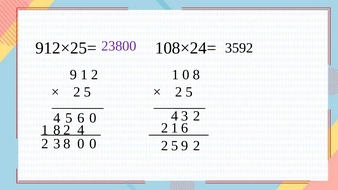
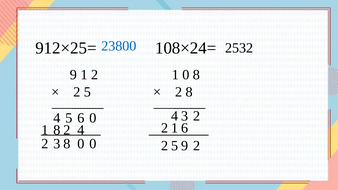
23800 colour: purple -> blue (119, 46)
3592: 3592 -> 2532 (239, 48)
5: 5 -> 8 (189, 92)
